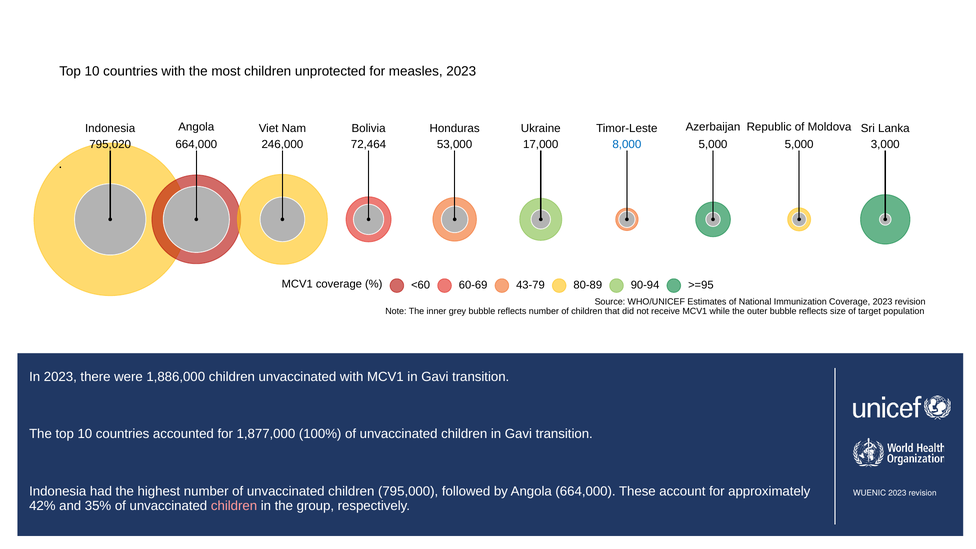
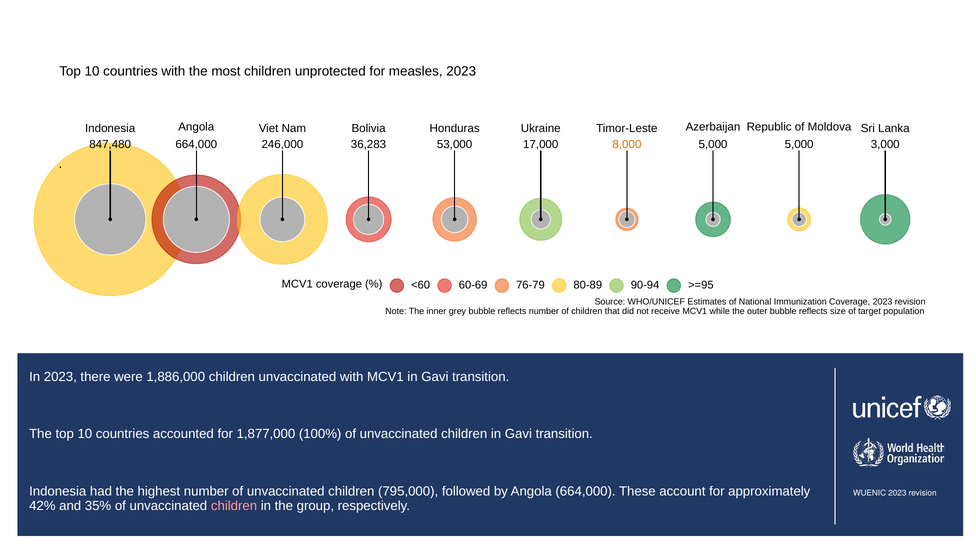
795,020: 795,020 -> 847,480 (110, 144)
72,464: 72,464 -> 36,283 (368, 144)
8,000 colour: blue -> orange (627, 144)
43-79: 43-79 -> 76-79 (530, 285)
